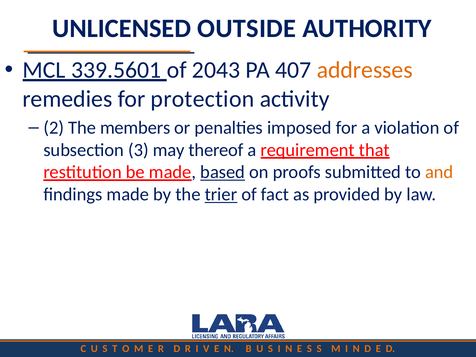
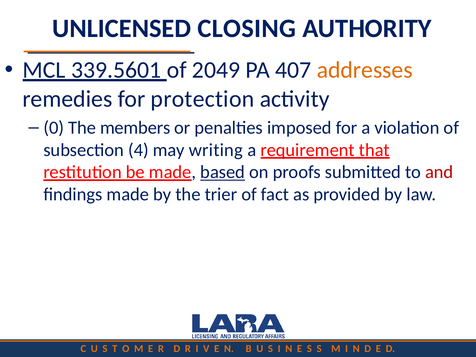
OUTSIDE: OUTSIDE -> CLOSING (247, 28)
2043: 2043 -> 2049 (216, 70)
2: 2 -> 0 (54, 128)
3: 3 -> 4 (138, 150)
thereof: thereof -> writing (216, 150)
and colour: orange -> red (439, 172)
trier underline: present -> none (221, 194)
